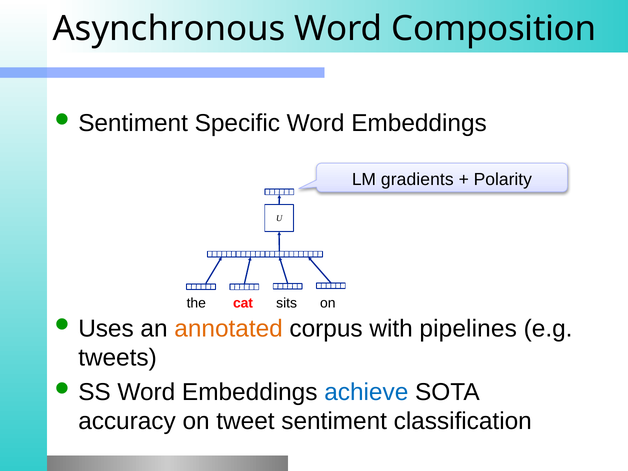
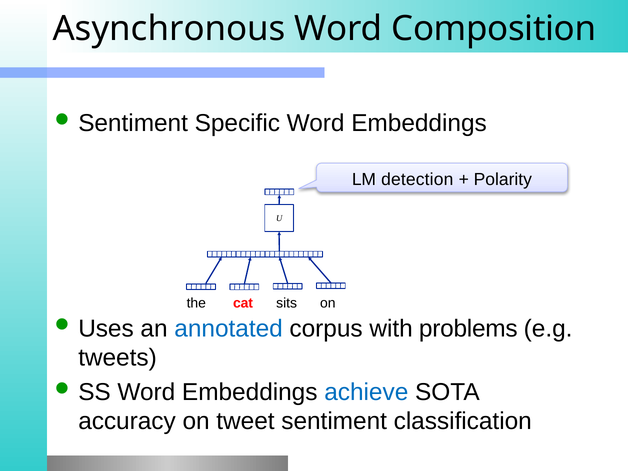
gradients: gradients -> detection (417, 179)
annotated colour: orange -> blue (229, 329)
pipelines: pipelines -> problems (468, 329)
